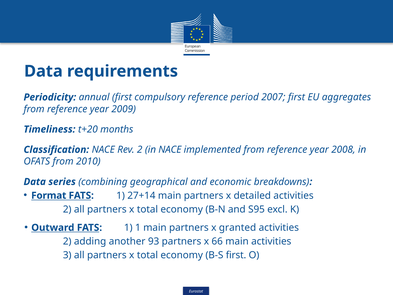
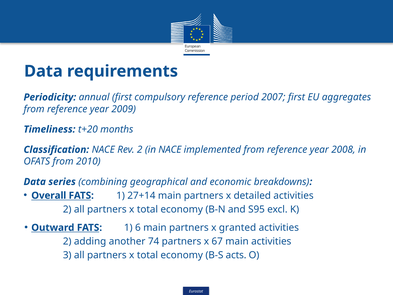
Format: Format -> Overall (49, 195)
1 1: 1 -> 6 (138, 227)
93: 93 -> 74 (154, 241)
66: 66 -> 67 (217, 241)
B-S first: first -> acts (236, 255)
